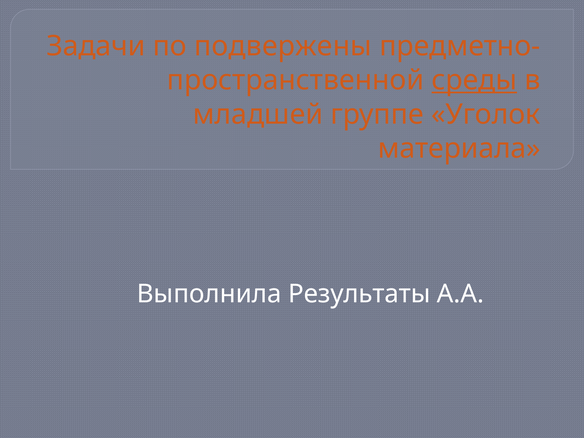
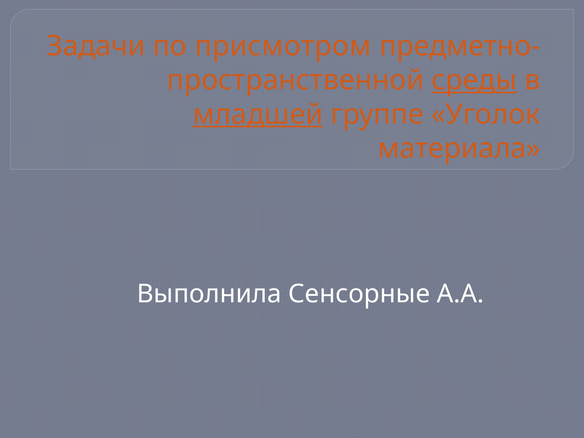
подвержены: подвержены -> присмотром (283, 46)
младшей underline: none -> present (258, 114)
Результаты: Результаты -> Сенсорные (359, 294)
